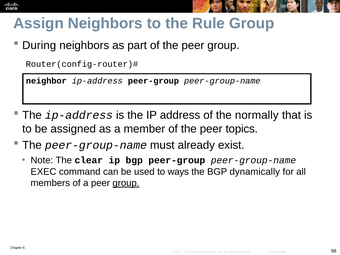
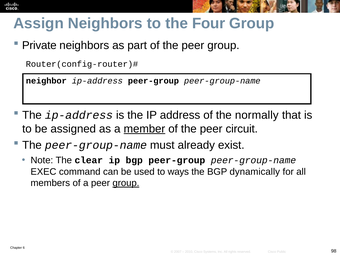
Rule: Rule -> Four (209, 23)
During: During -> Private (39, 45)
member underline: none -> present (144, 129)
topics: topics -> circuit (242, 129)
